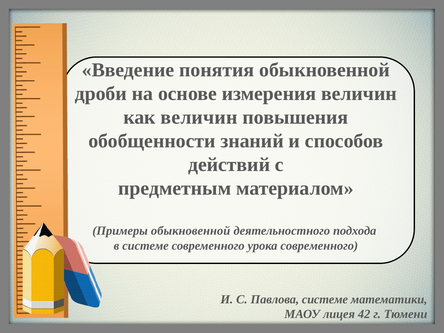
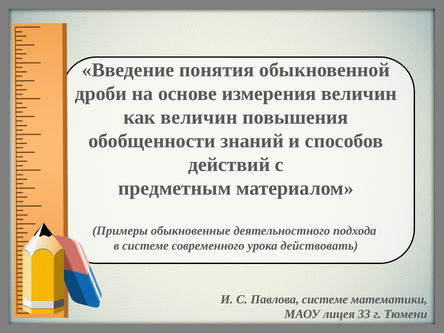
Примеры обыкновенной: обыкновенной -> обыкновенные (191, 231)
урока современного: современного -> действовать (319, 246)
42: 42 -> 33 (364, 314)
